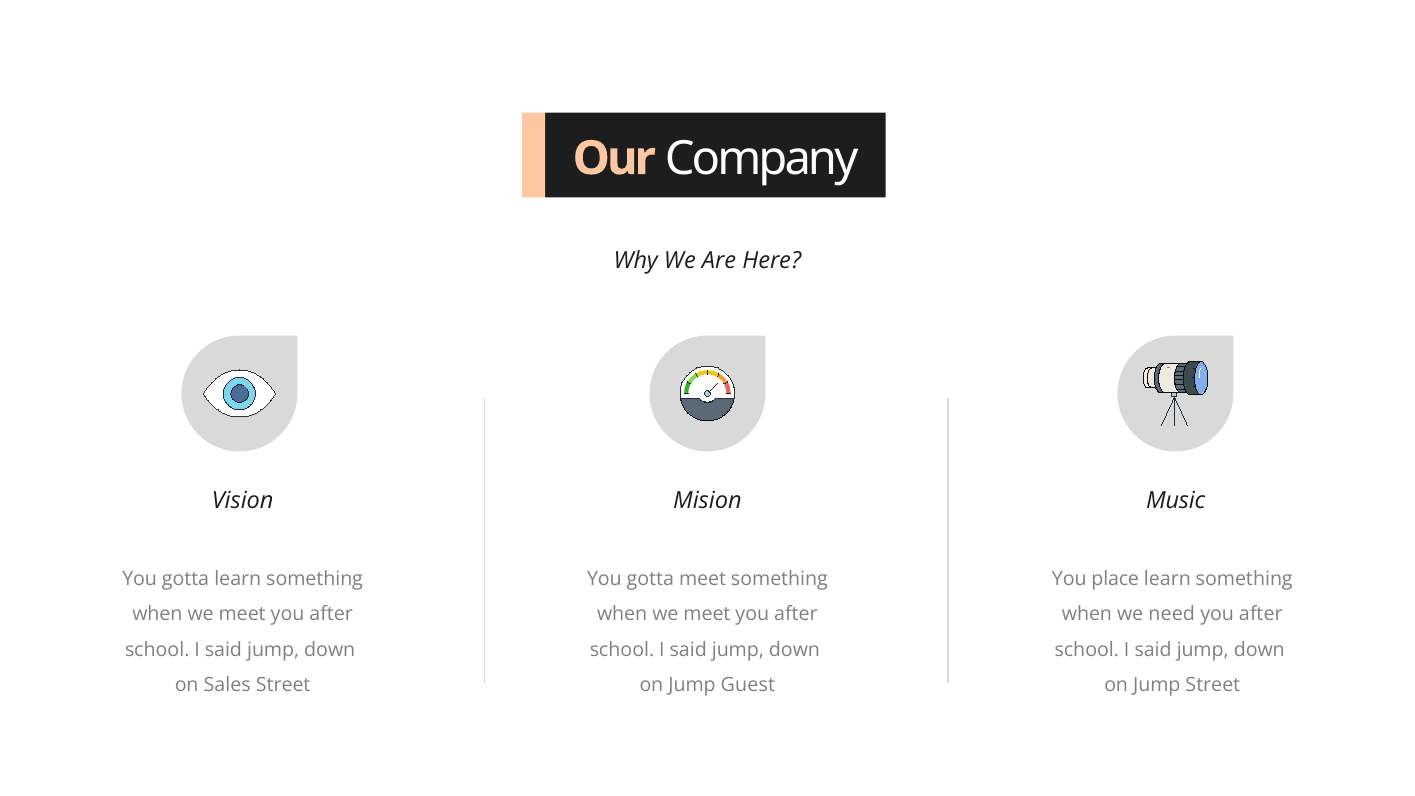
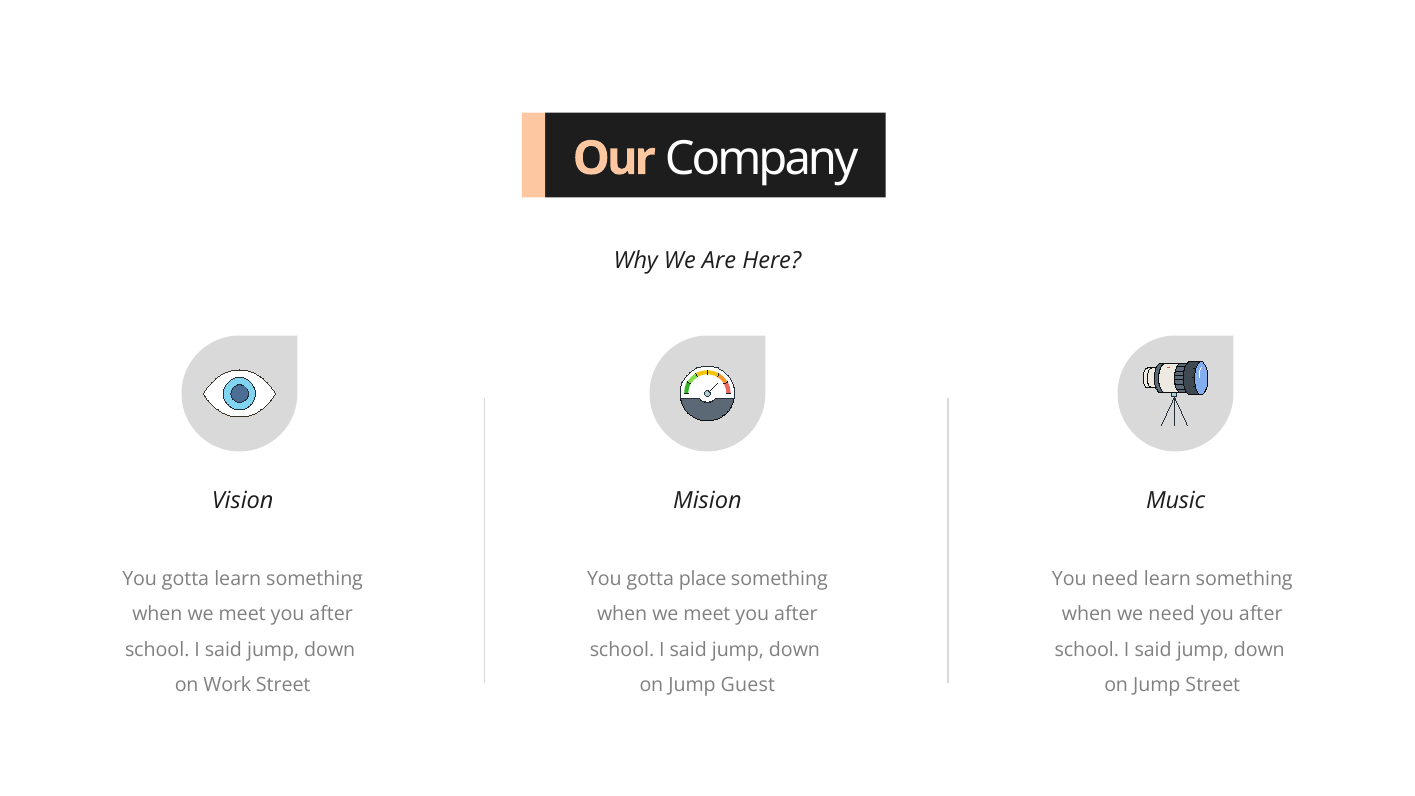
gotta meet: meet -> place (703, 579)
You place: place -> need (1115, 579)
Sales: Sales -> Work (227, 685)
